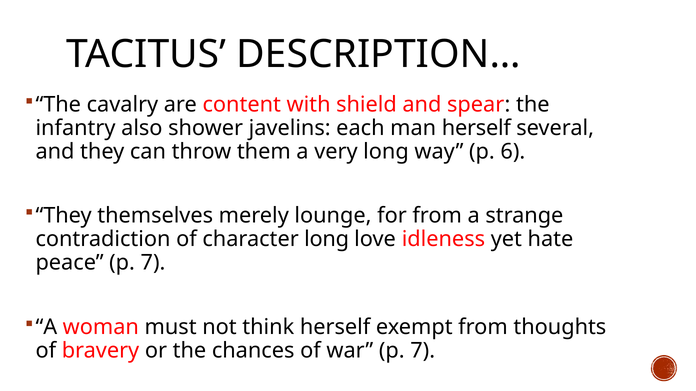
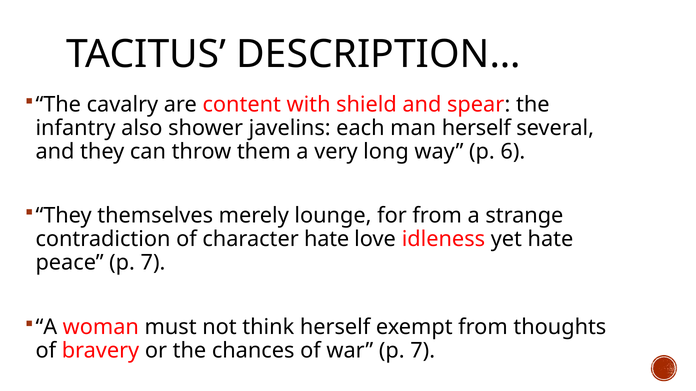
character long: long -> hate (327, 239)
